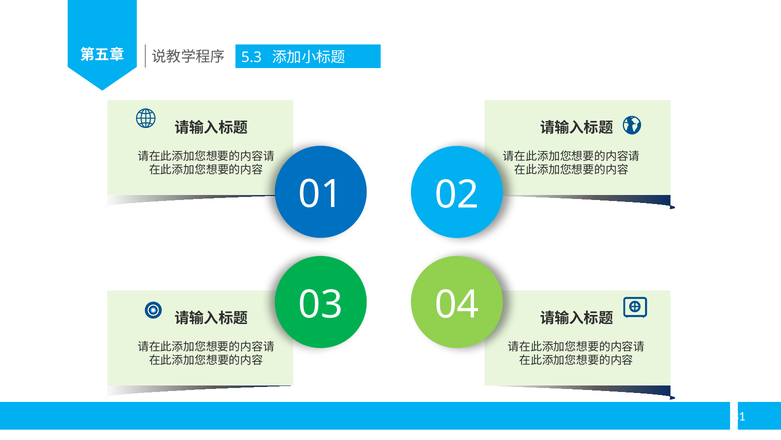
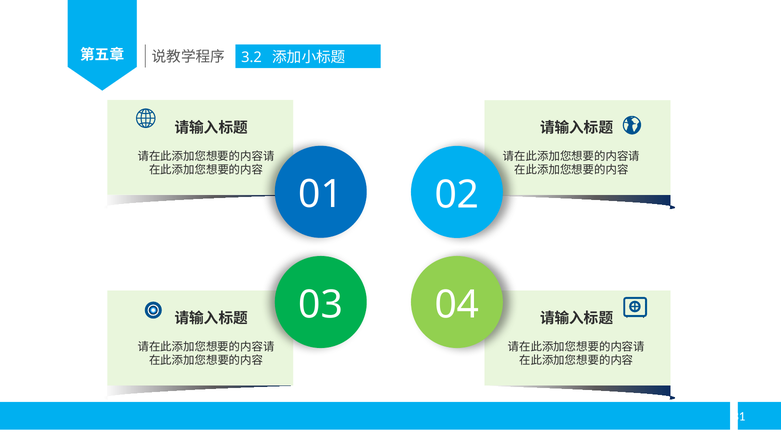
5.3: 5.3 -> 3.2 (251, 57)
